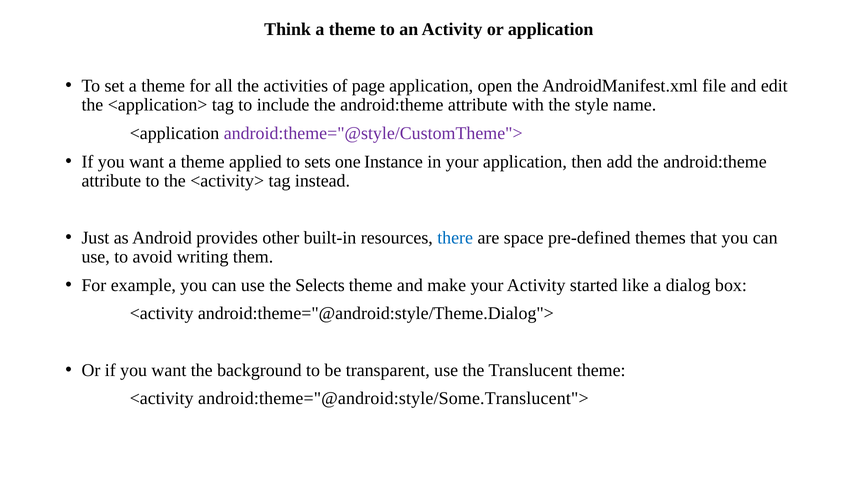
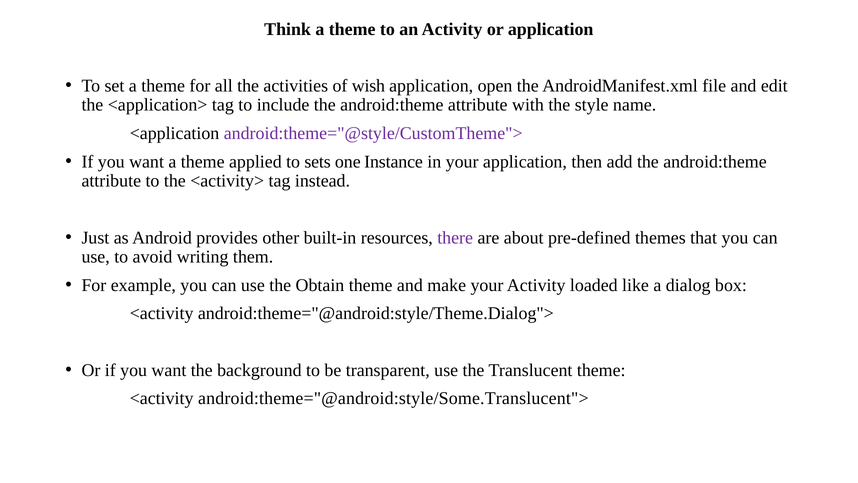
page: page -> wish (368, 86)
there colour: blue -> purple (455, 237)
space: space -> about (524, 237)
Selects: Selects -> Obtain (320, 285)
started: started -> loaded (594, 285)
